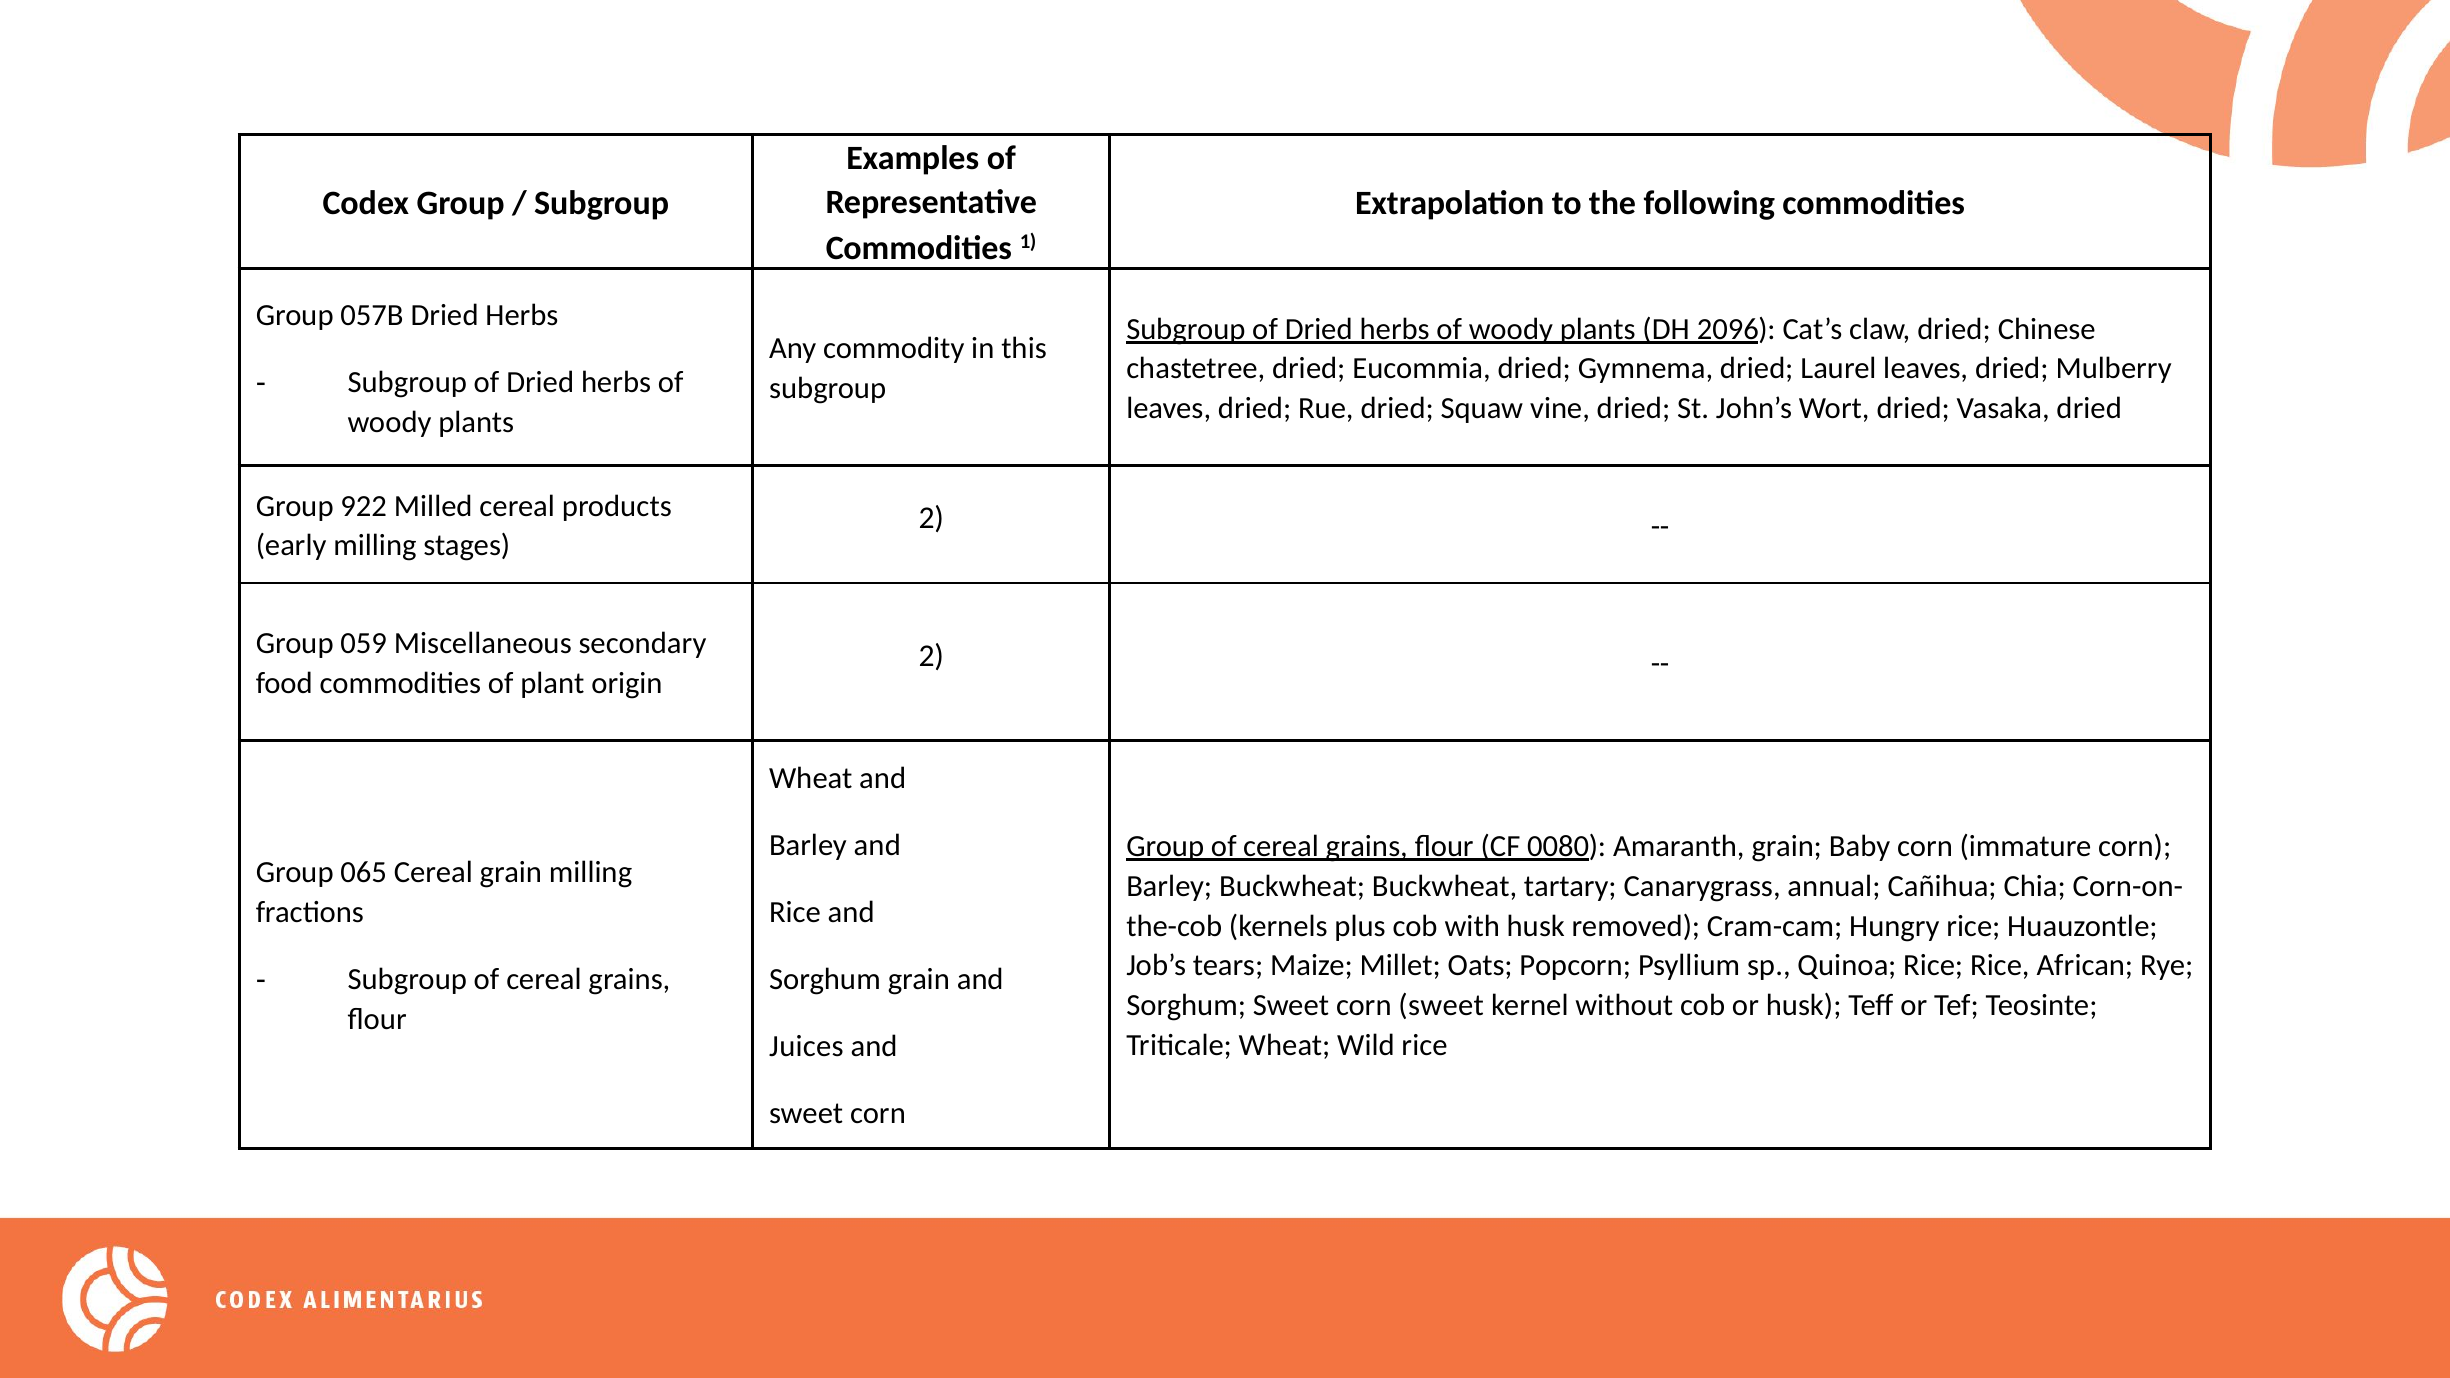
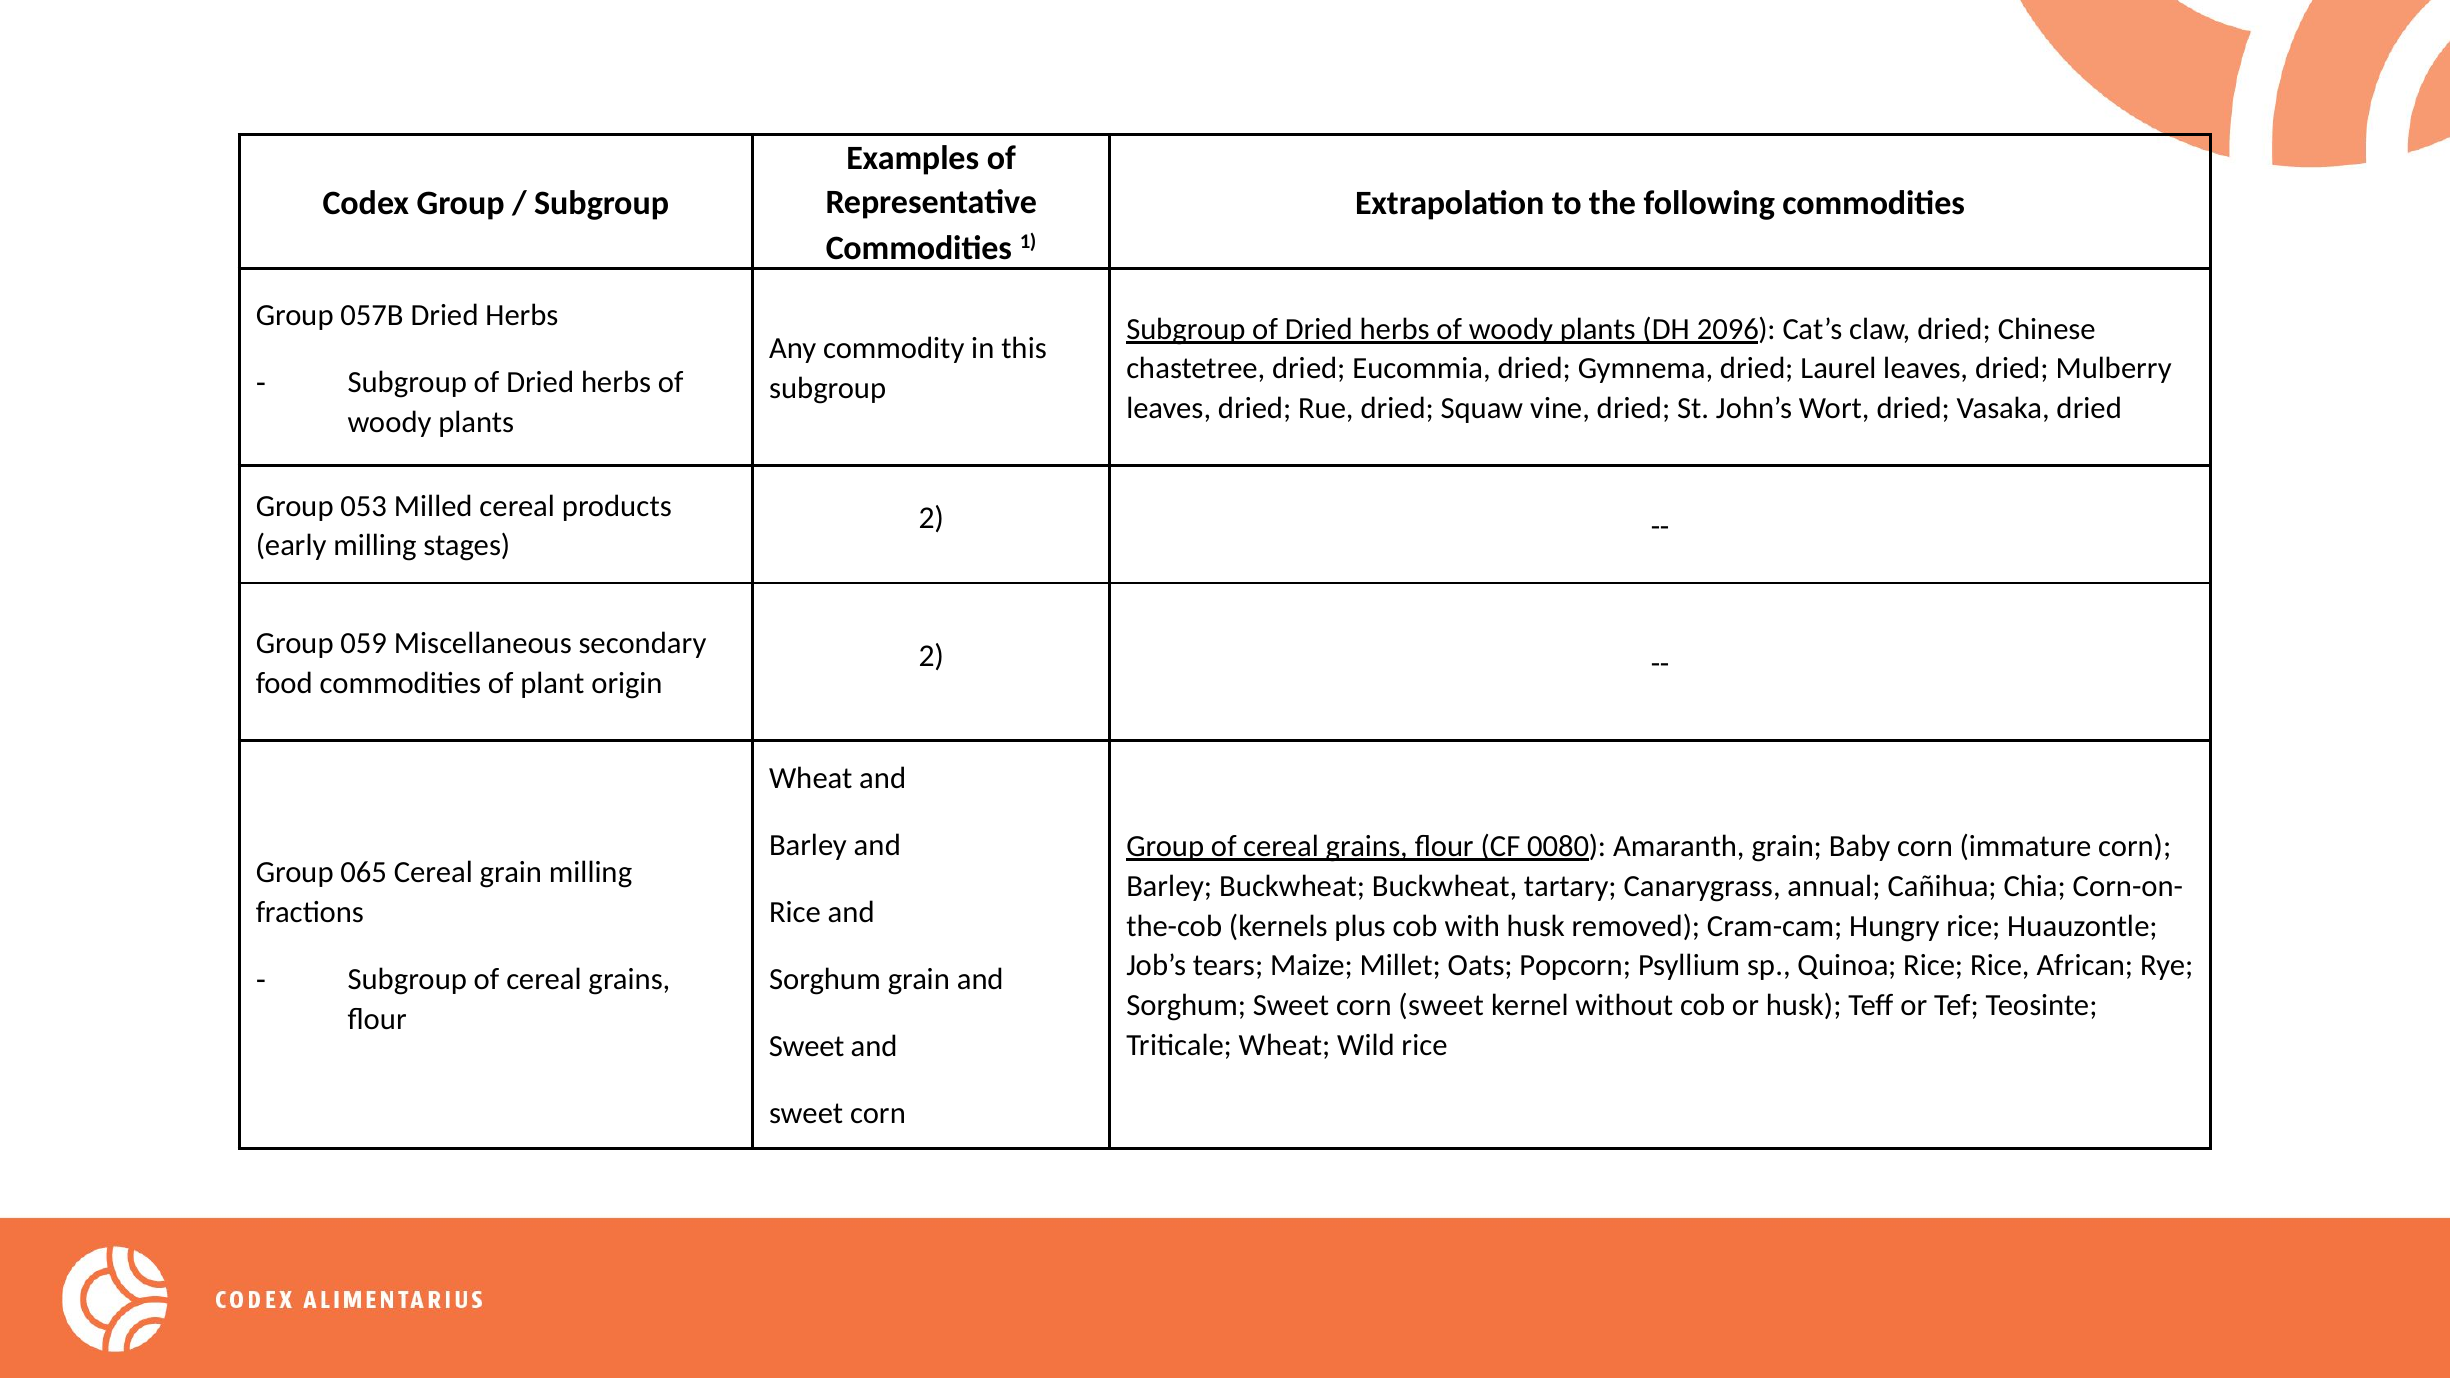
922: 922 -> 053 (364, 506)
Juices: Juices -> Sweet (807, 1047)
